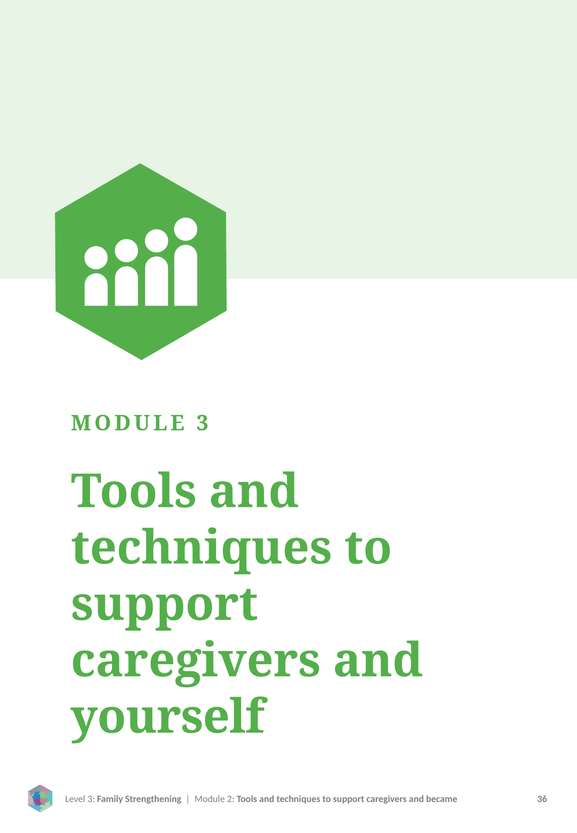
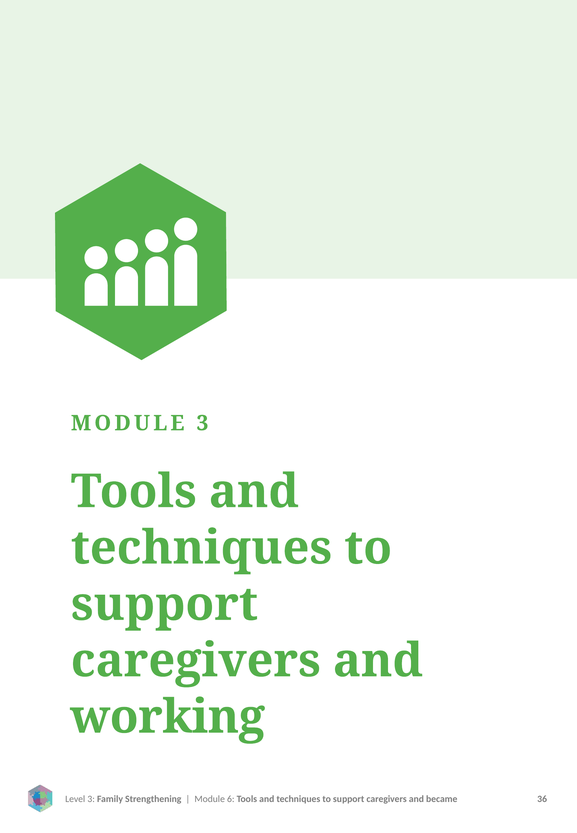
yourself: yourself -> working (168, 718)
2: 2 -> 6 (231, 800)
